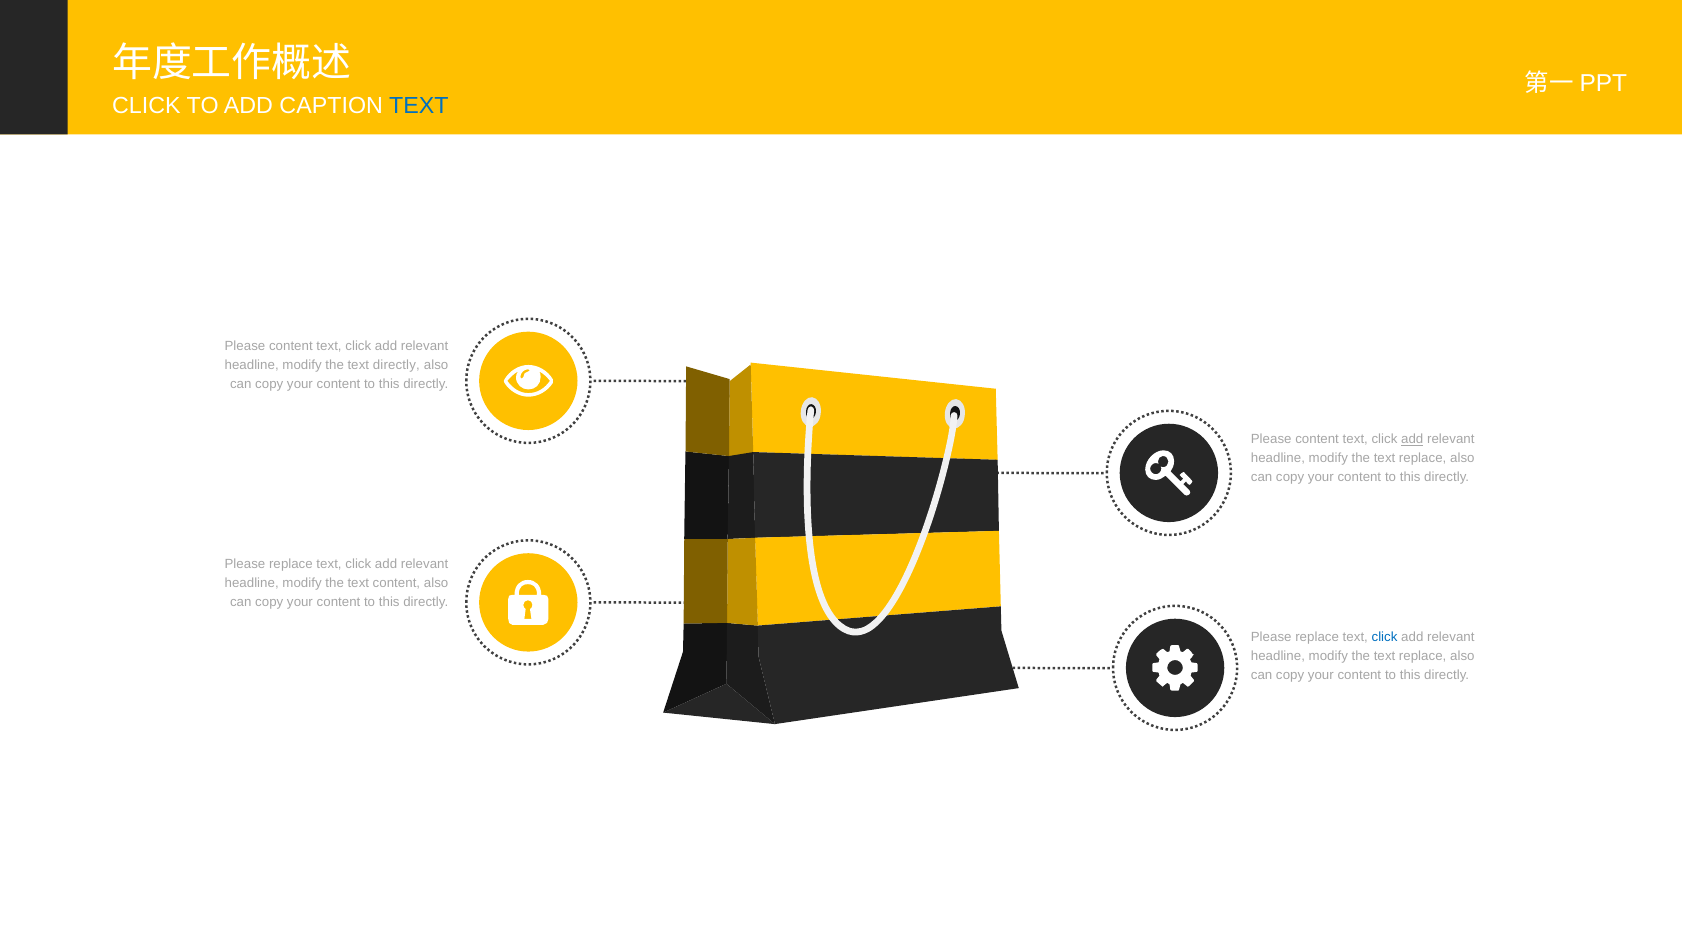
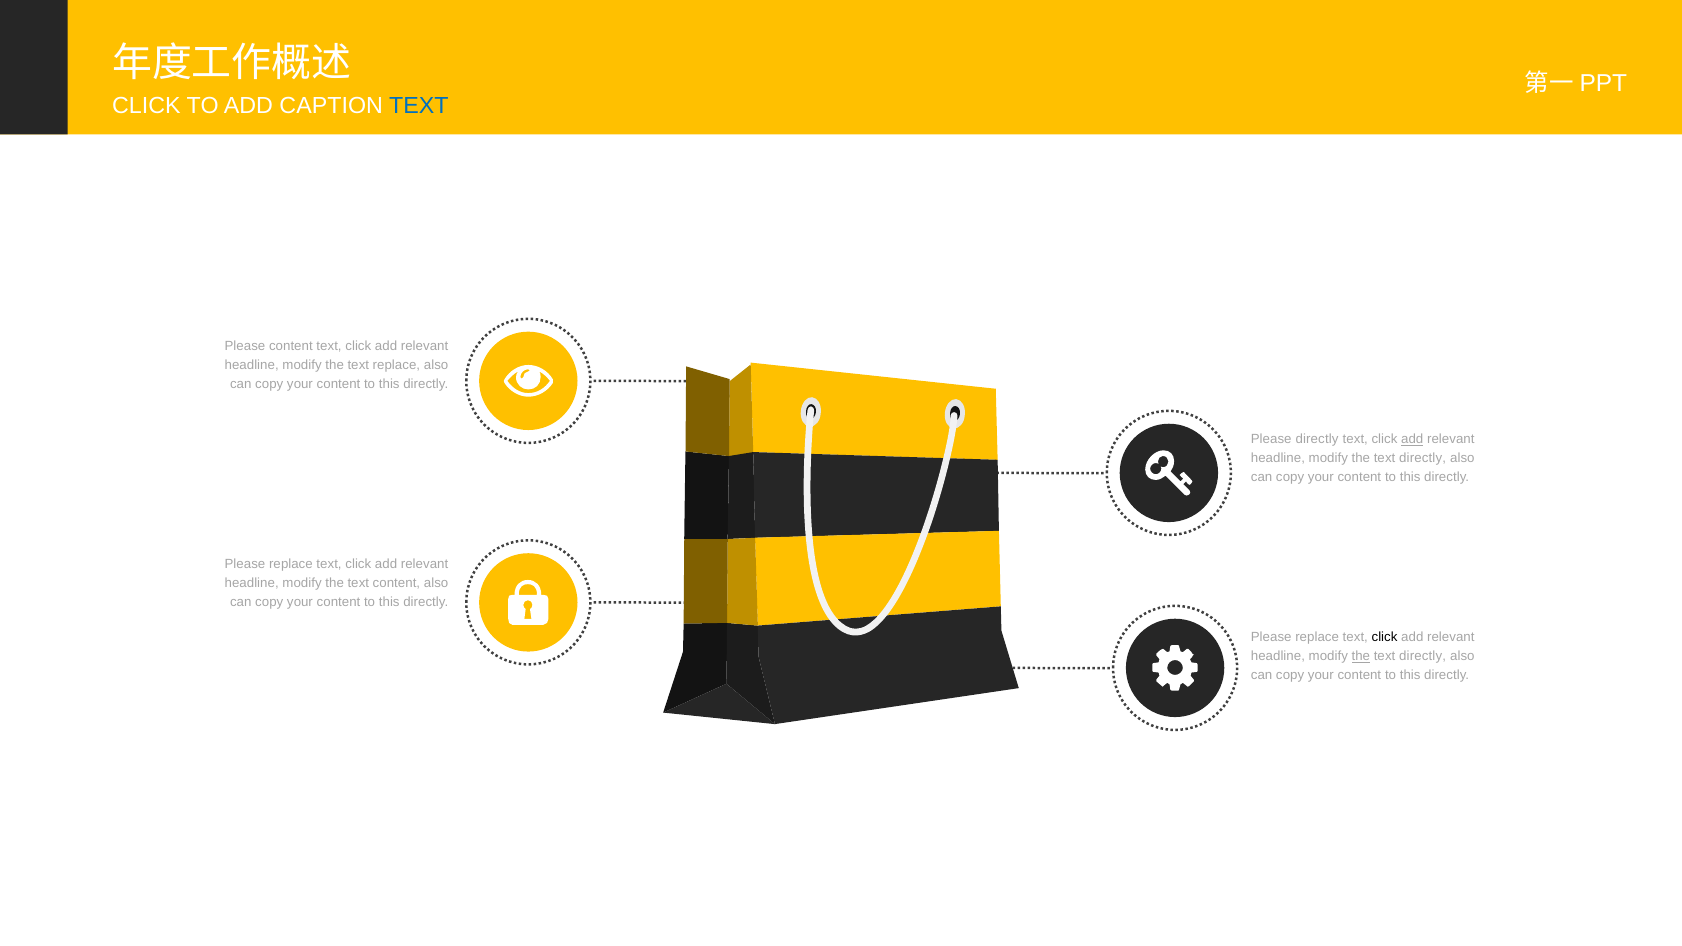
text directly: directly -> replace (396, 365)
content: content -> directly (1317, 439)
replace: replace -> directly (1423, 458)
click colour: blue -> black (1385, 637)
the underline: none -> present (1361, 656)
replace: replace -> directly (1423, 656)
